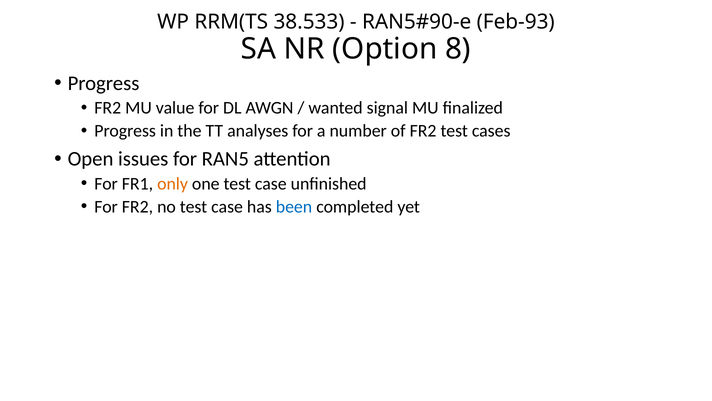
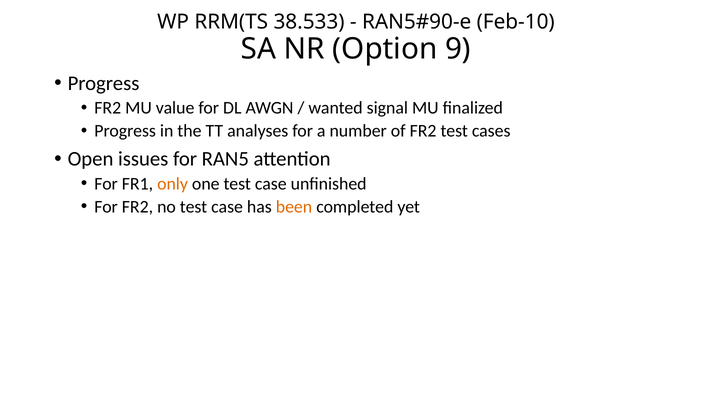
Feb-93: Feb-93 -> Feb-10 (516, 22)
8: 8 -> 9 (458, 49)
been colour: blue -> orange (294, 206)
